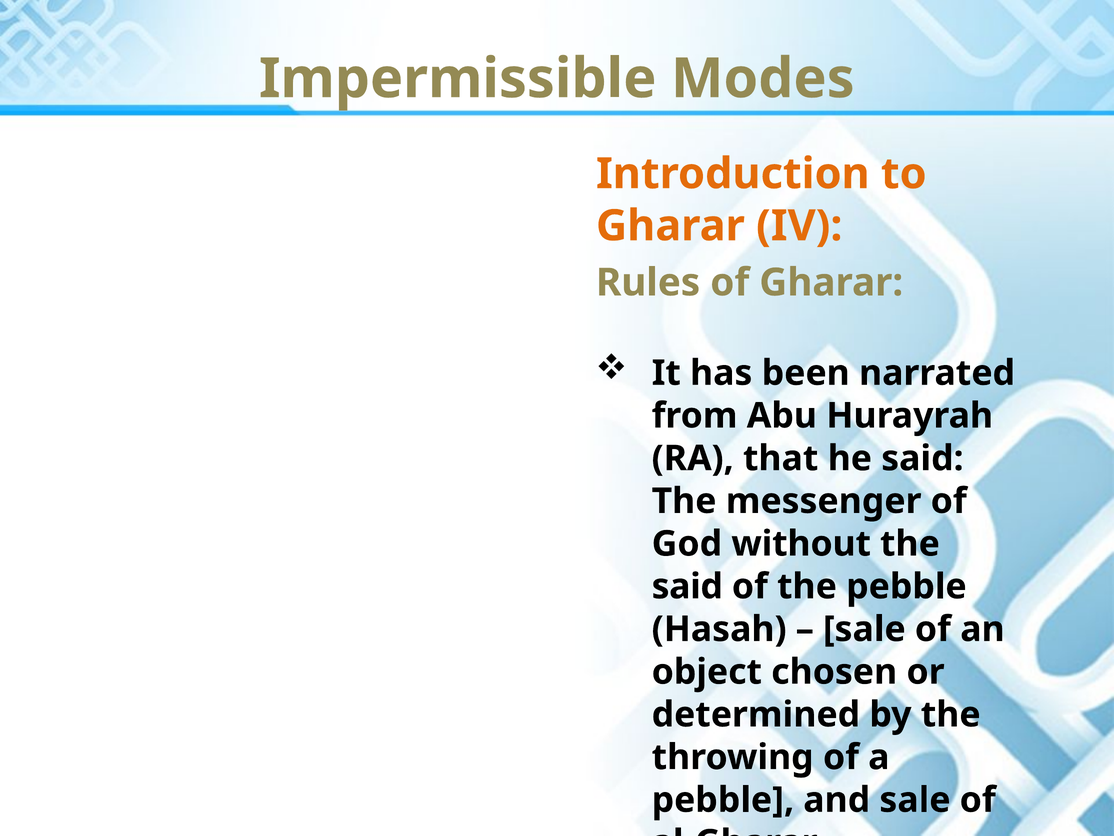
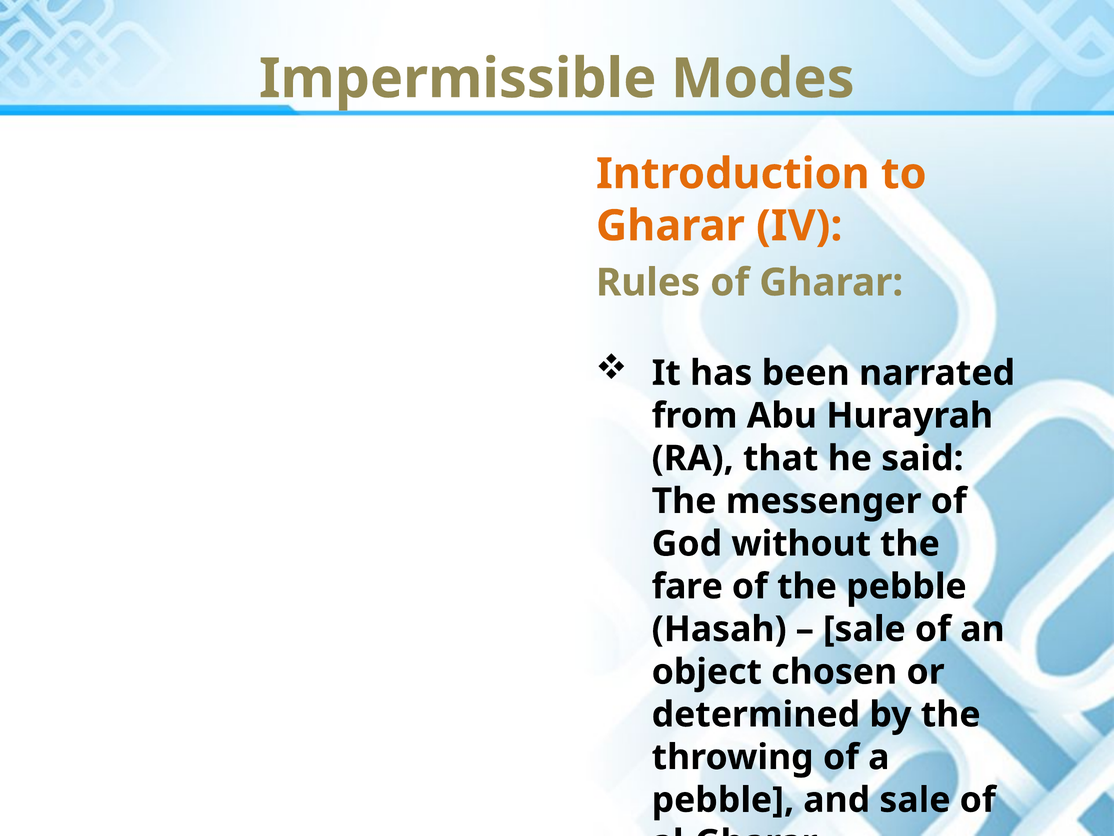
said: said -> fare (687, 586)
